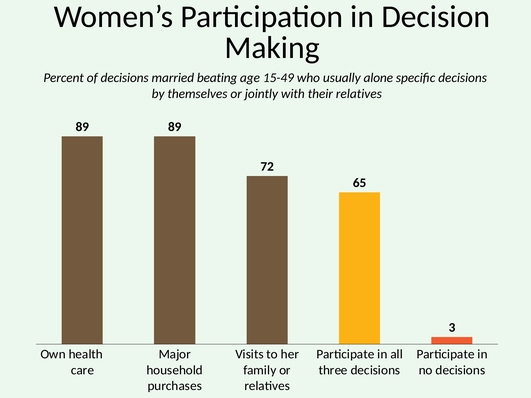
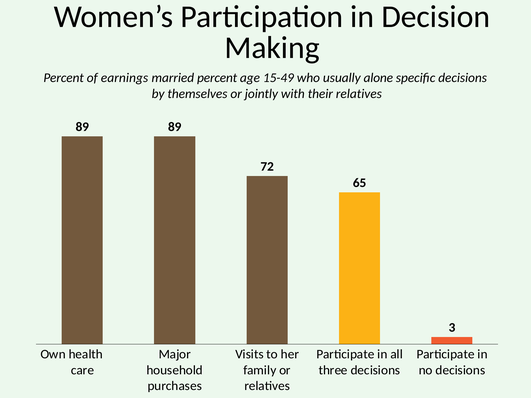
of decisions: decisions -> earnings (125, 78)
married beating: beating -> percent (217, 78)
